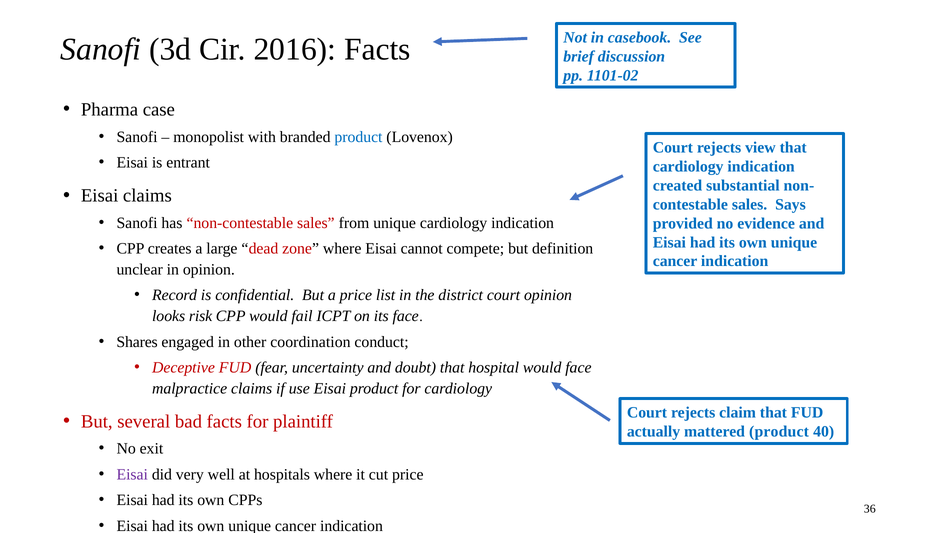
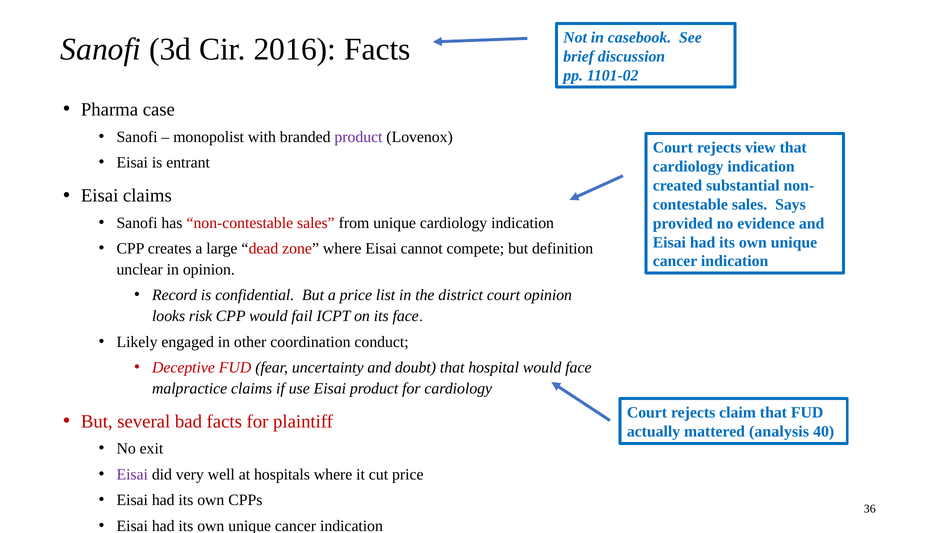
product colour: blue -> purple (358, 137)
Shares: Shares -> Likely (137, 342)
mattered product: product -> analysis (779, 432)
